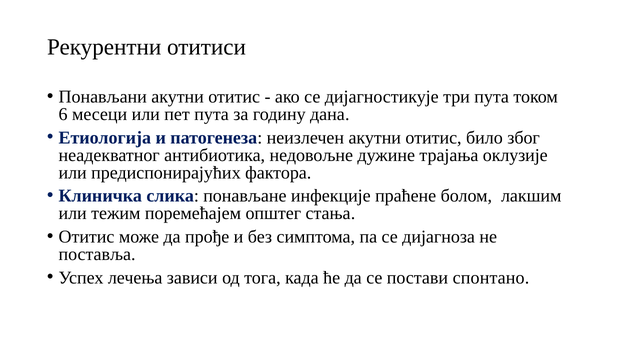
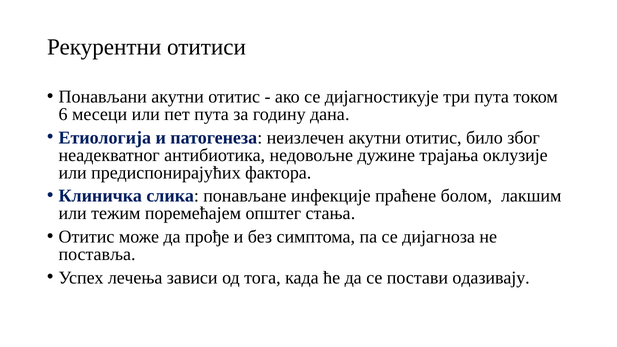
спонтано: спонтано -> одазивају (491, 278)
